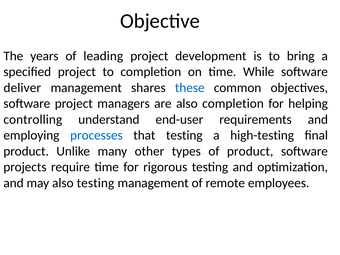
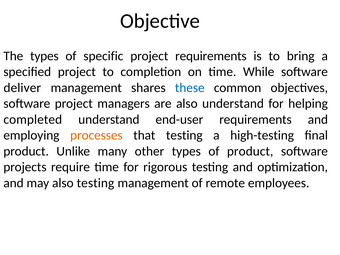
The years: years -> types (44, 56)
leading: leading -> specific (103, 56)
project development: development -> requirements (211, 56)
also completion: completion -> understand (233, 104)
controlling: controlling -> completed (33, 119)
processes colour: blue -> orange (96, 135)
